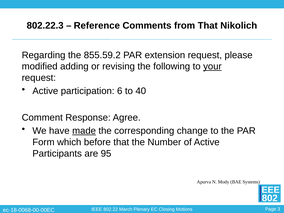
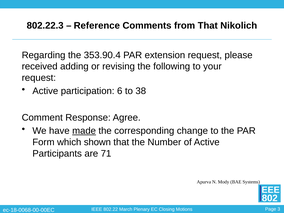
855.59.2: 855.59.2 -> 353.90.4 (102, 55)
modified: modified -> received (40, 66)
your underline: present -> none (212, 66)
40: 40 -> 38 (141, 91)
before: before -> shown (97, 142)
95: 95 -> 71 (106, 154)
